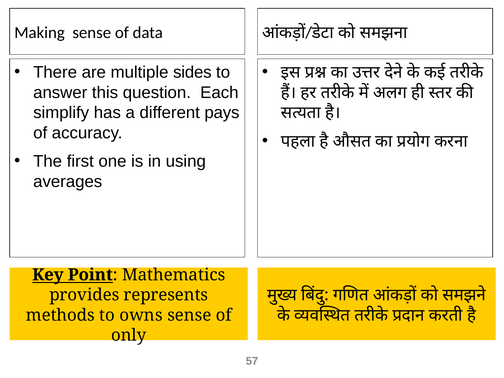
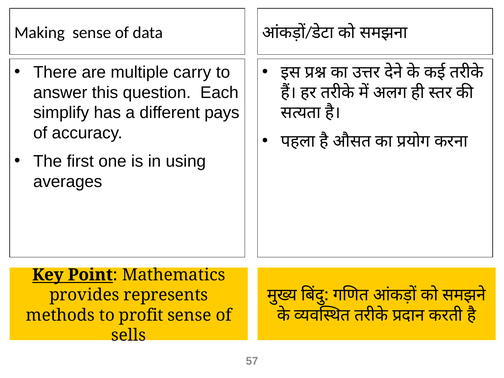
sides: sides -> carry (192, 72)
owns: owns -> profit (141, 315)
only: only -> sells (129, 335)
